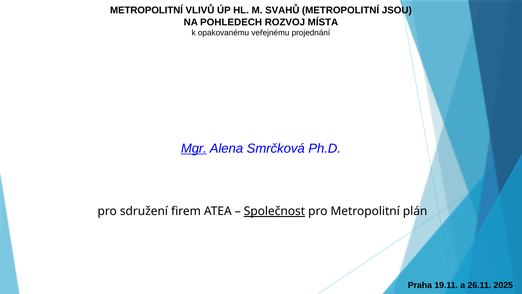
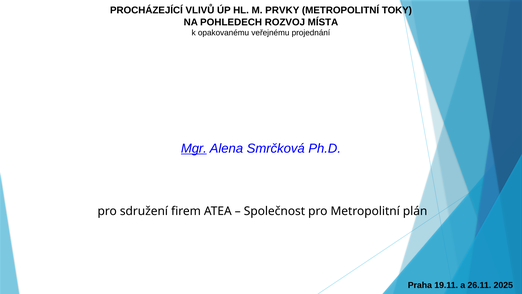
METROPOLITNÍ: METROPOLITNÍ -> PROCHÁZEJÍCÍ (146, 10)
SVAHŮ: SVAHŮ -> PRVKY (282, 10)
JSOU: JSOU -> TOKY (397, 10)
Společnost underline: present -> none (274, 211)
